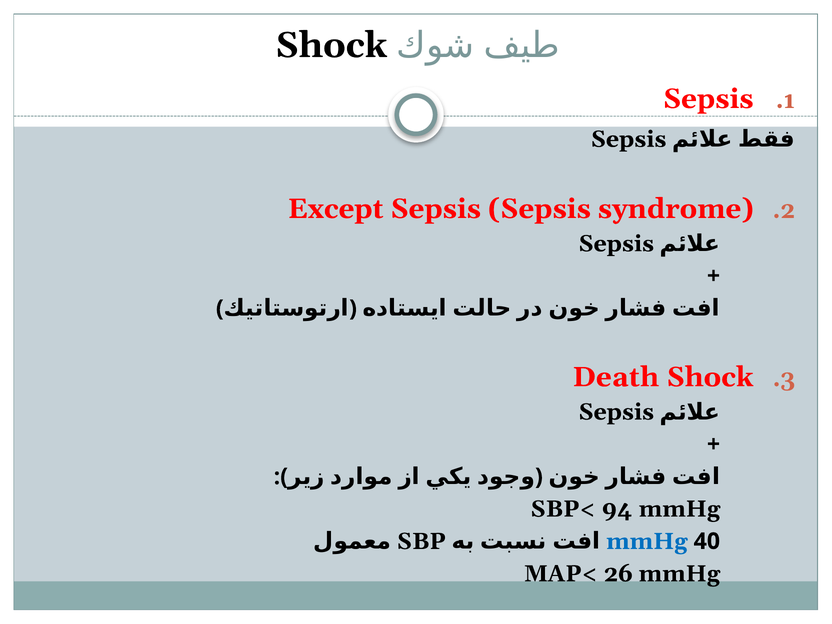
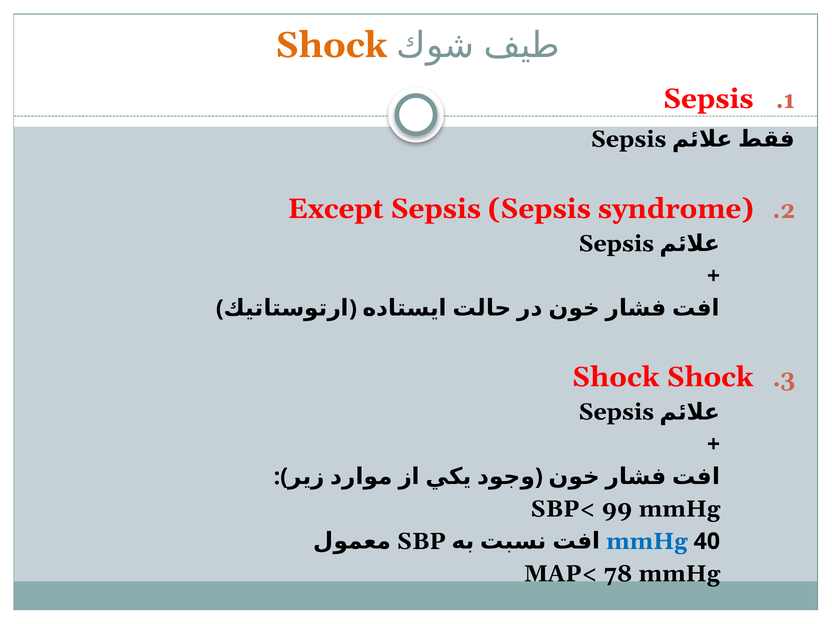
Shock colour: black -> orange (331, 45)
Death: Death -> Shock (616, 377)
94: 94 -> 99 (617, 509)
26: 26 -> 78 (618, 574)
